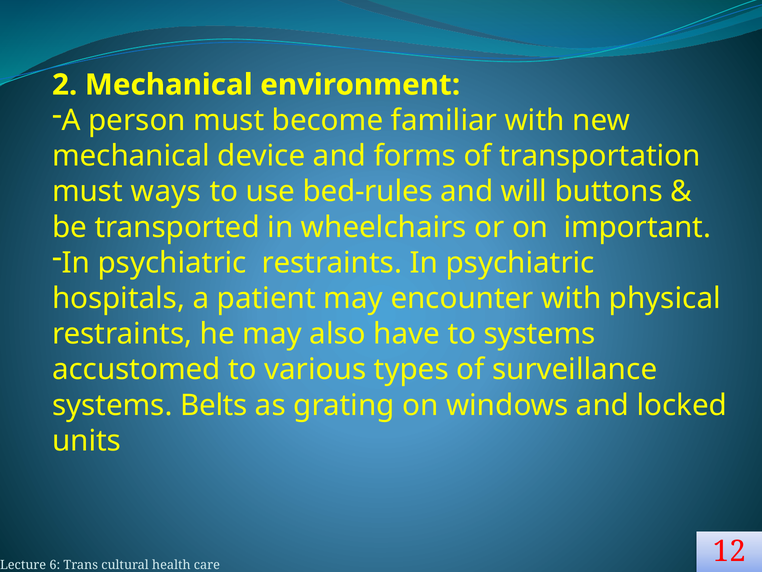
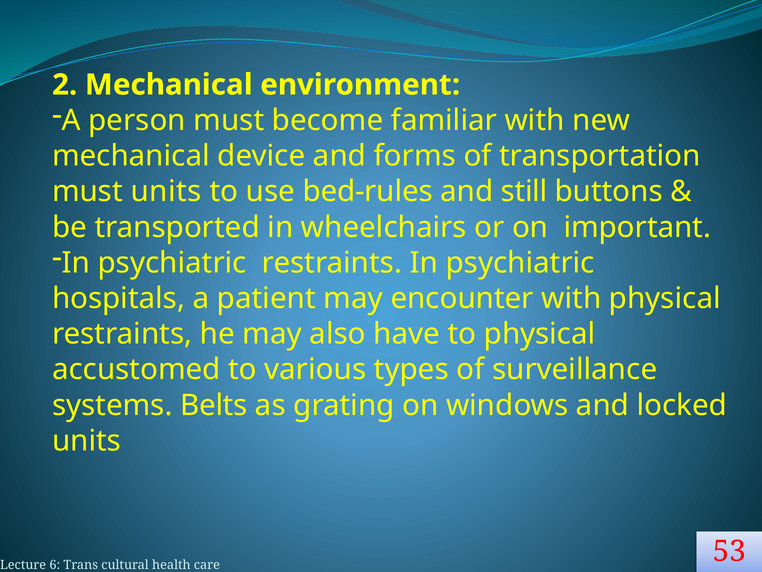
must ways: ways -> units (166, 191)
will: will -> still (524, 191)
to systems: systems -> physical (540, 334)
12: 12 -> 53 (729, 551)
